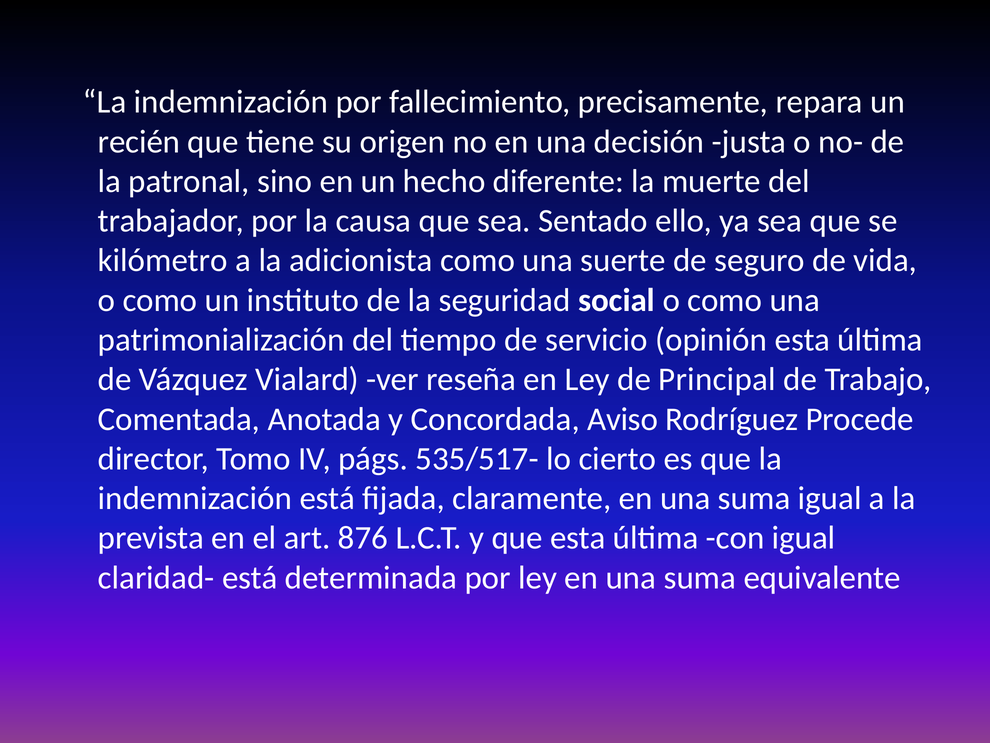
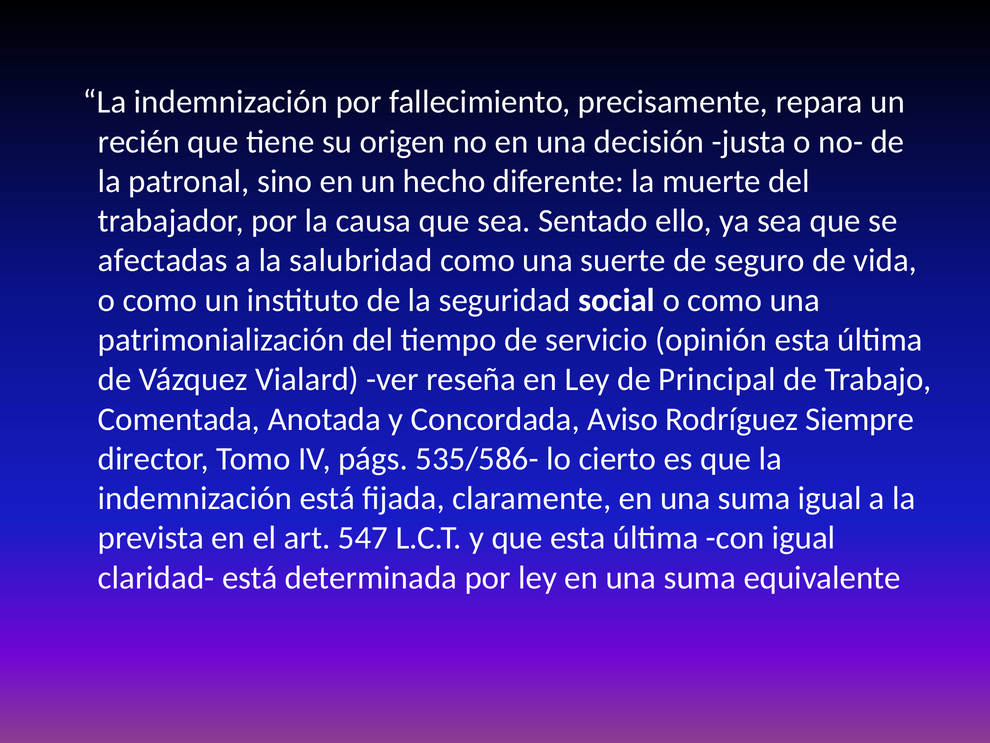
kilómetro: kilómetro -> afectadas (163, 260)
adicionista: adicionista -> salubridad (361, 260)
Procede: Procede -> Siempre (860, 419)
535/517-: 535/517- -> 535/586- (477, 458)
876: 876 -> 547 (363, 538)
